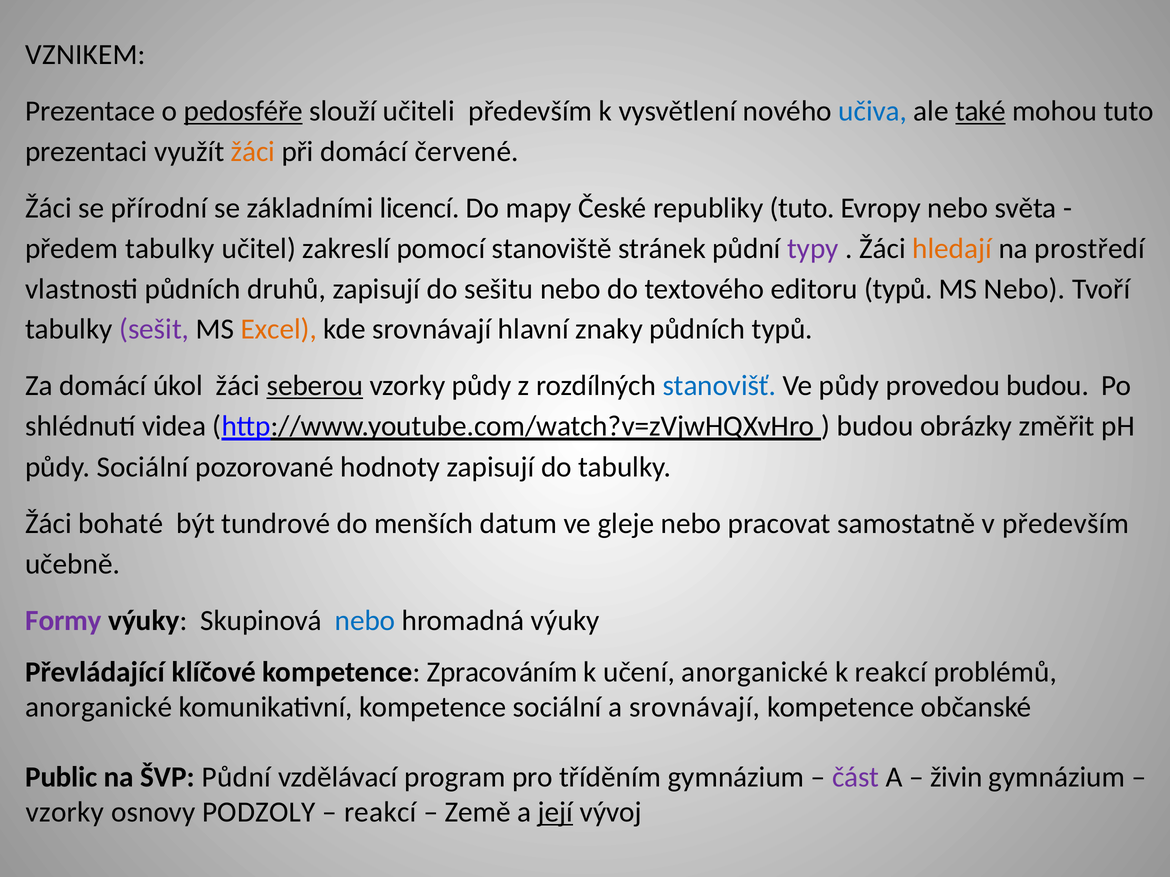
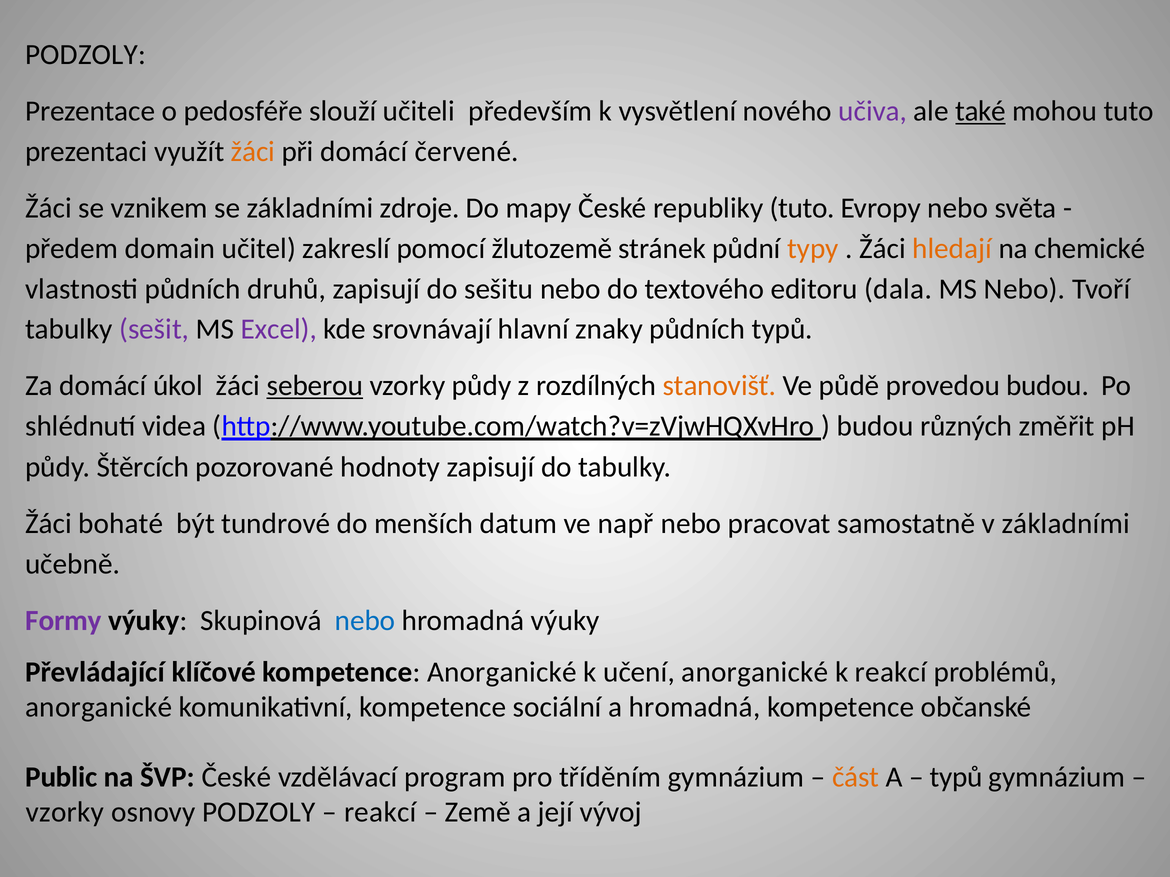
VZNIKEM: VZNIKEM -> PODZOLY (86, 55)
pedosféře underline: present -> none (243, 111)
učiva colour: blue -> purple (873, 111)
přírodní: přírodní -> vznikem (159, 208)
licencí: licencí -> zdroje (420, 208)
předem tabulky: tabulky -> domain (170, 249)
stanoviště: stanoviště -> žlutozemě (552, 249)
typy colour: purple -> orange (813, 249)
prostředí: prostředí -> chemické (1090, 249)
editoru typů: typů -> dala (898, 289)
Excel colour: orange -> purple (279, 329)
stanovišť colour: blue -> orange (719, 386)
Ve půdy: půdy -> půdě (849, 386)
obrázky: obrázky -> různých (966, 426)
půdy Sociální: Sociální -> Štěrcích (143, 467)
gleje: gleje -> např (626, 524)
v především: především -> základními (1066, 524)
kompetence Zpracováním: Zpracováním -> Anorganické (502, 672)
a srovnávají: srovnávají -> hromadná (695, 707)
ŠVP Půdní: Půdní -> České (236, 778)
část colour: purple -> orange (856, 778)
živin: živin -> typů (956, 778)
její underline: present -> none (555, 813)
